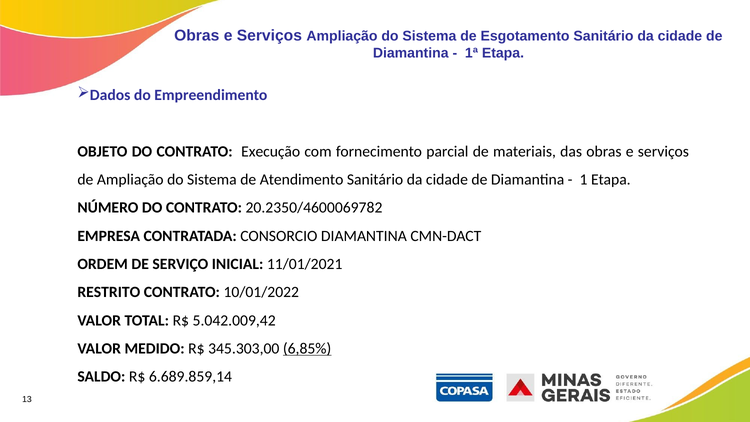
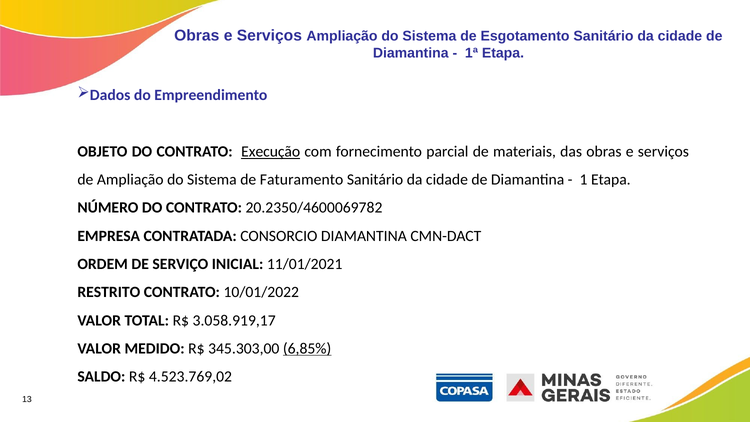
Execução underline: none -> present (271, 152)
Atendimento: Atendimento -> Faturamento (302, 180)
5.042.009,42: 5.042.009,42 -> 3.058.919,17 (234, 320)
6.689.859,14: 6.689.859,14 -> 4.523.769,02 (190, 377)
